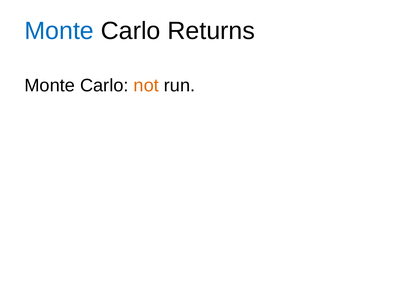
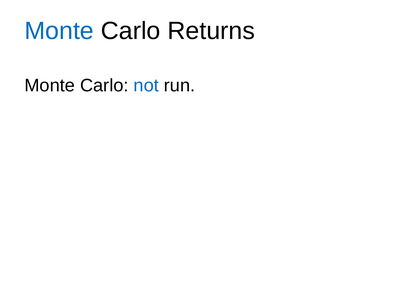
not colour: orange -> blue (146, 86)
